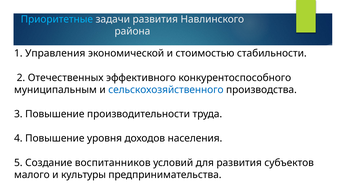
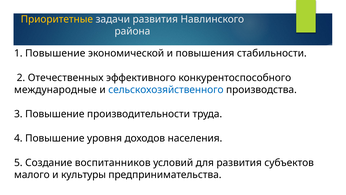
Приоритетные colour: light blue -> yellow (57, 19)
1 Управления: Управления -> Повышение (55, 53)
стоимостью: стоимостью -> повышения (205, 53)
муниципальным: муниципальным -> международные (55, 90)
